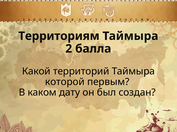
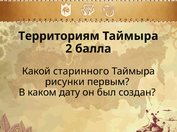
территорий: территорий -> старинного (81, 72)
которой: которой -> рисунки (65, 82)
